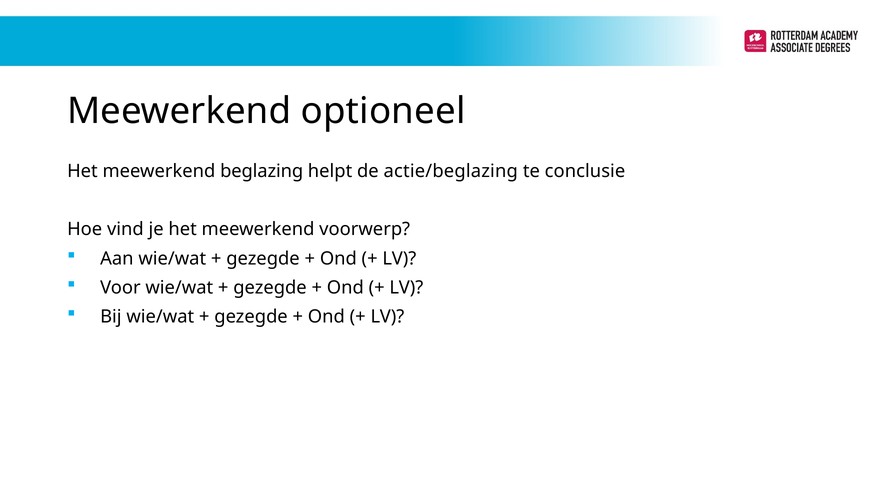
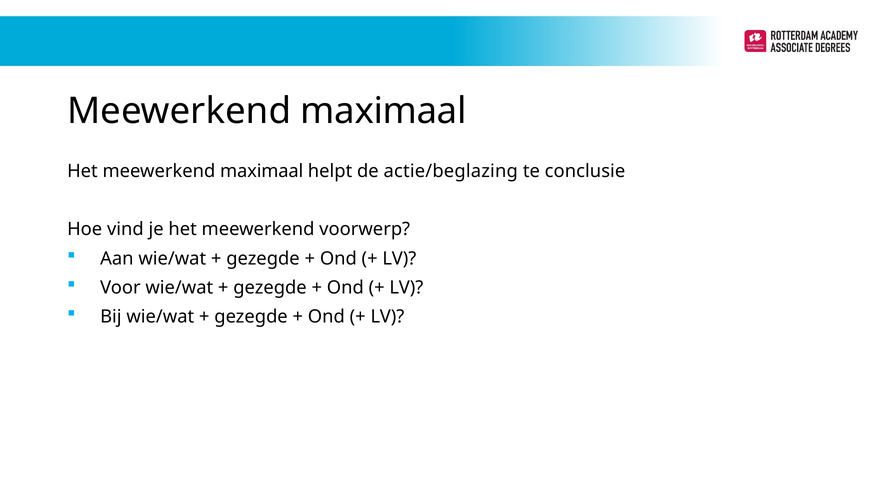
optioneel: optioneel -> maximaal (383, 111)
Het meewerkend beglazing: beglazing -> maximaal (262, 171)
